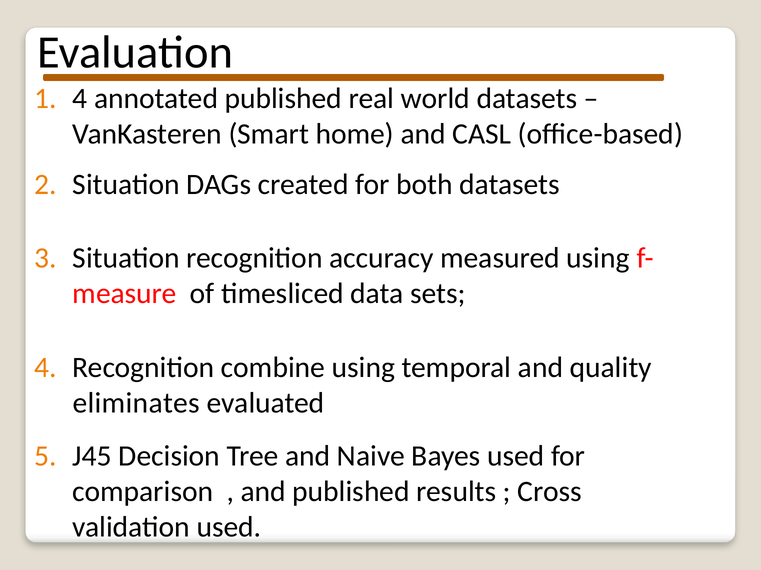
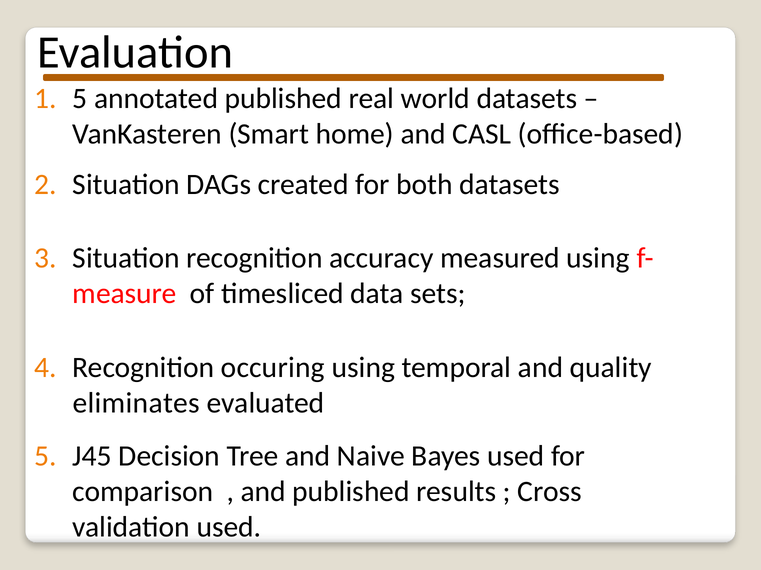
4: 4 -> 5 (80, 98)
combine: combine -> occuring (273, 368)
